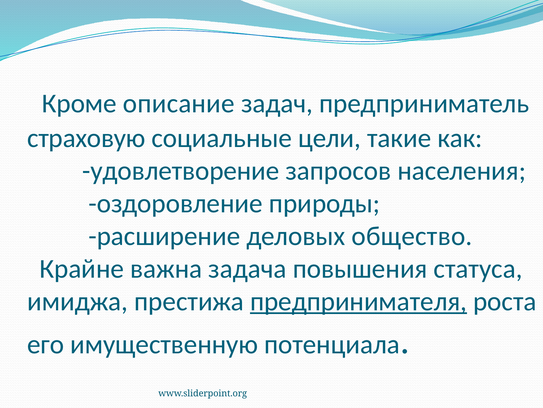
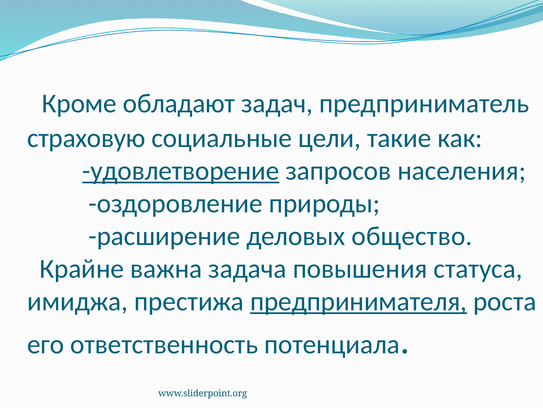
описание: описание -> обладают (179, 103)
удовлетворение underline: none -> present (181, 171)
имущественную: имущественную -> ответственность (164, 344)
